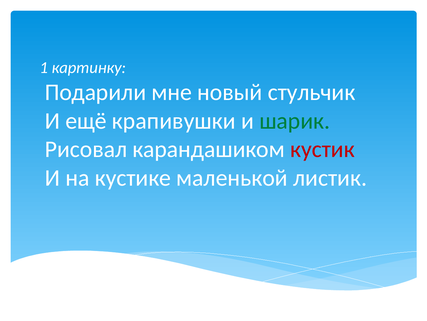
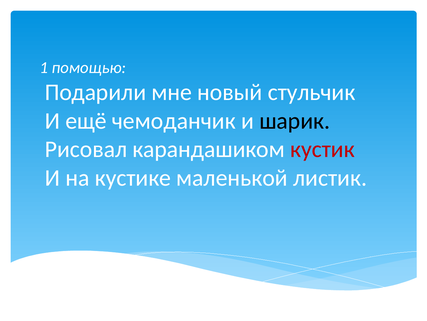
картинку: картинку -> помощью (89, 67)
крапивушки: крапивушки -> чемоданчик (174, 121)
шарик colour: green -> black (295, 121)
